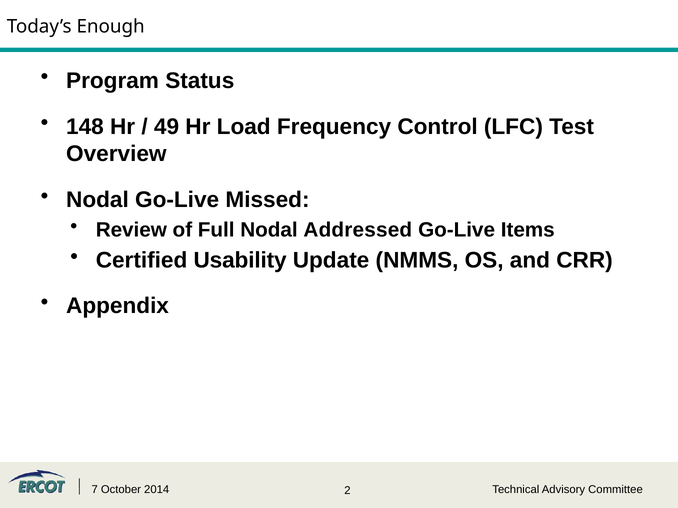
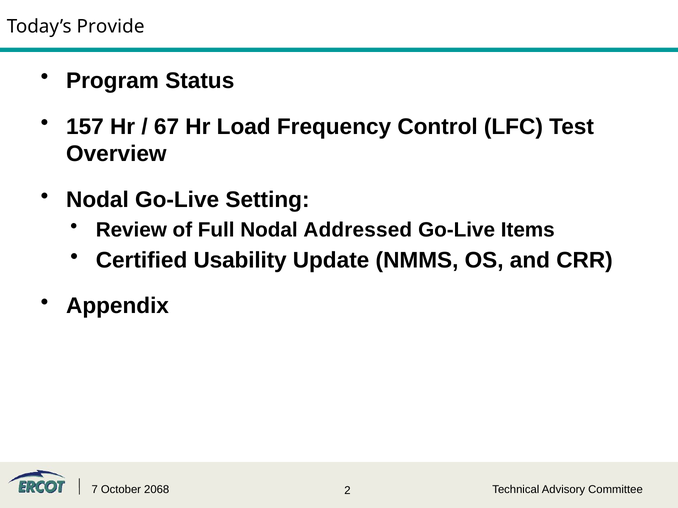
Enough: Enough -> Provide (111, 27)
148: 148 -> 157 (85, 127)
49: 49 -> 67 (167, 127)
Missed: Missed -> Setting (267, 200)
2014: 2014 -> 2068 (157, 490)
